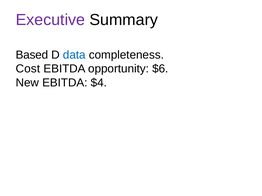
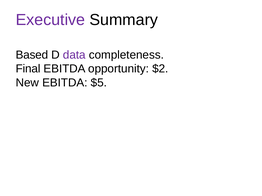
data colour: blue -> purple (74, 55)
Cost: Cost -> Final (28, 69)
$6: $6 -> $2 (160, 69)
$4: $4 -> $5 (99, 83)
